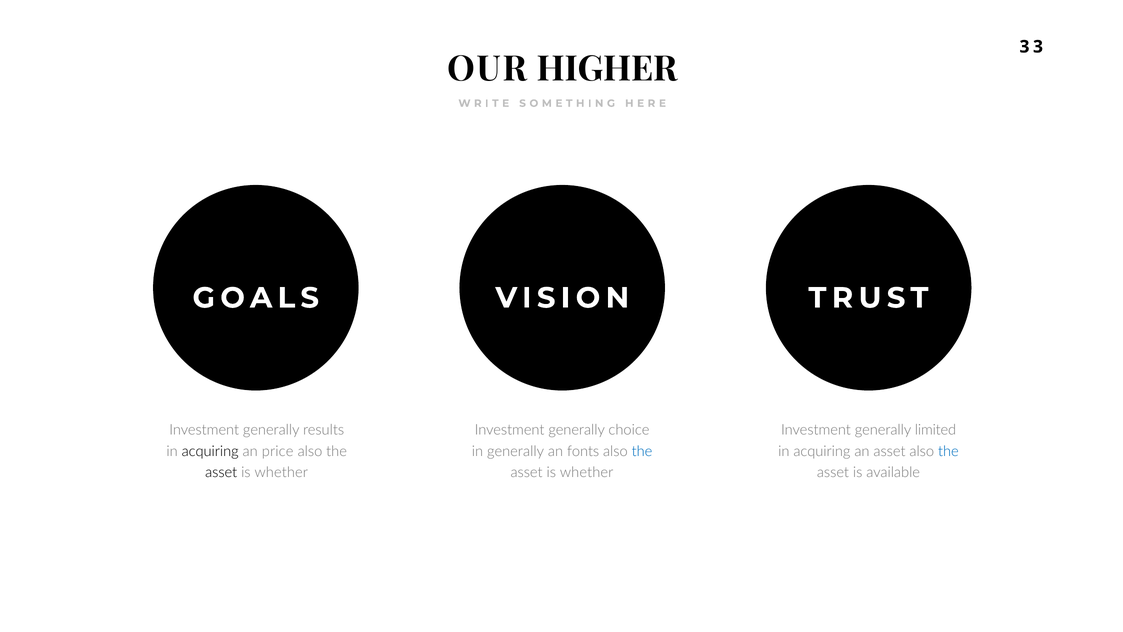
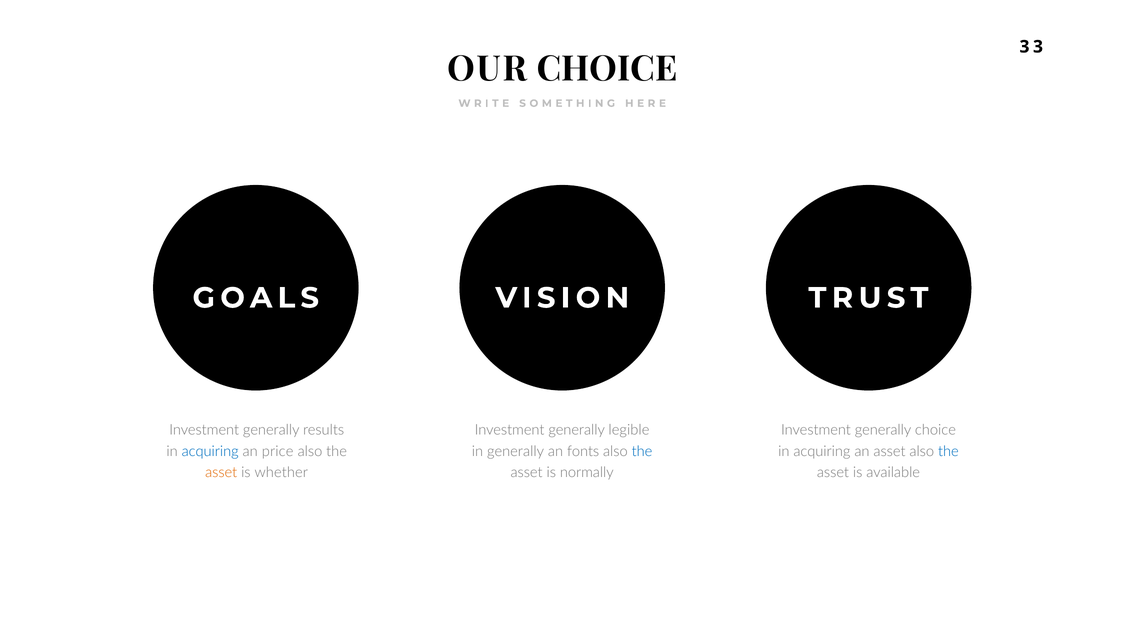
OUR HIGHER: HIGHER -> CHOICE (607, 69)
choice: choice -> legible (629, 430)
generally limited: limited -> choice (935, 430)
acquiring colour: black -> blue (210, 451)
asset colour: black -> orange (221, 472)
whether: whether -> normally (587, 472)
